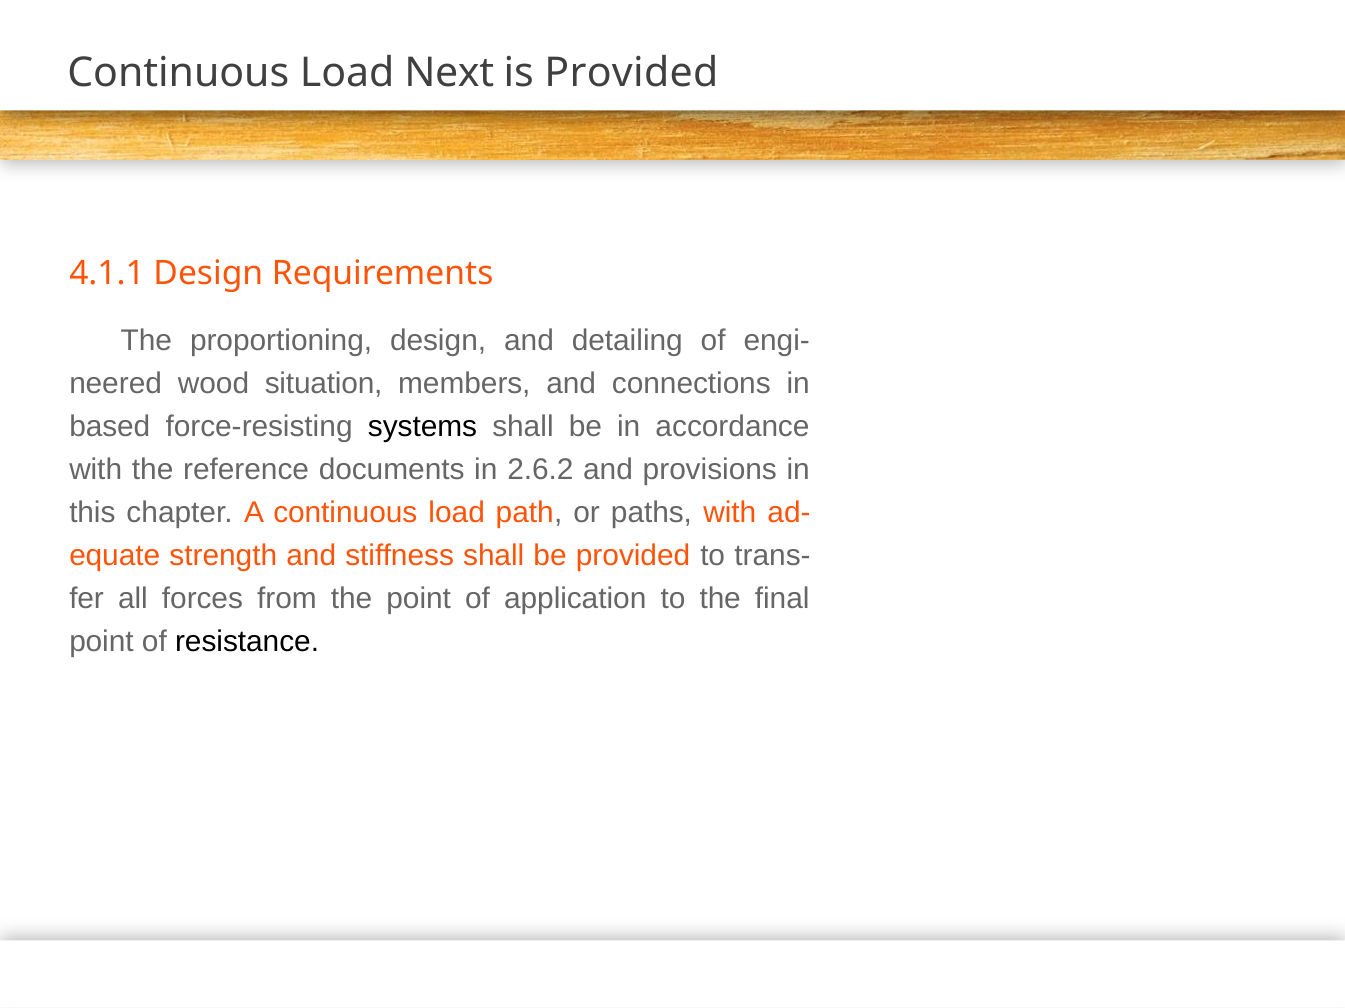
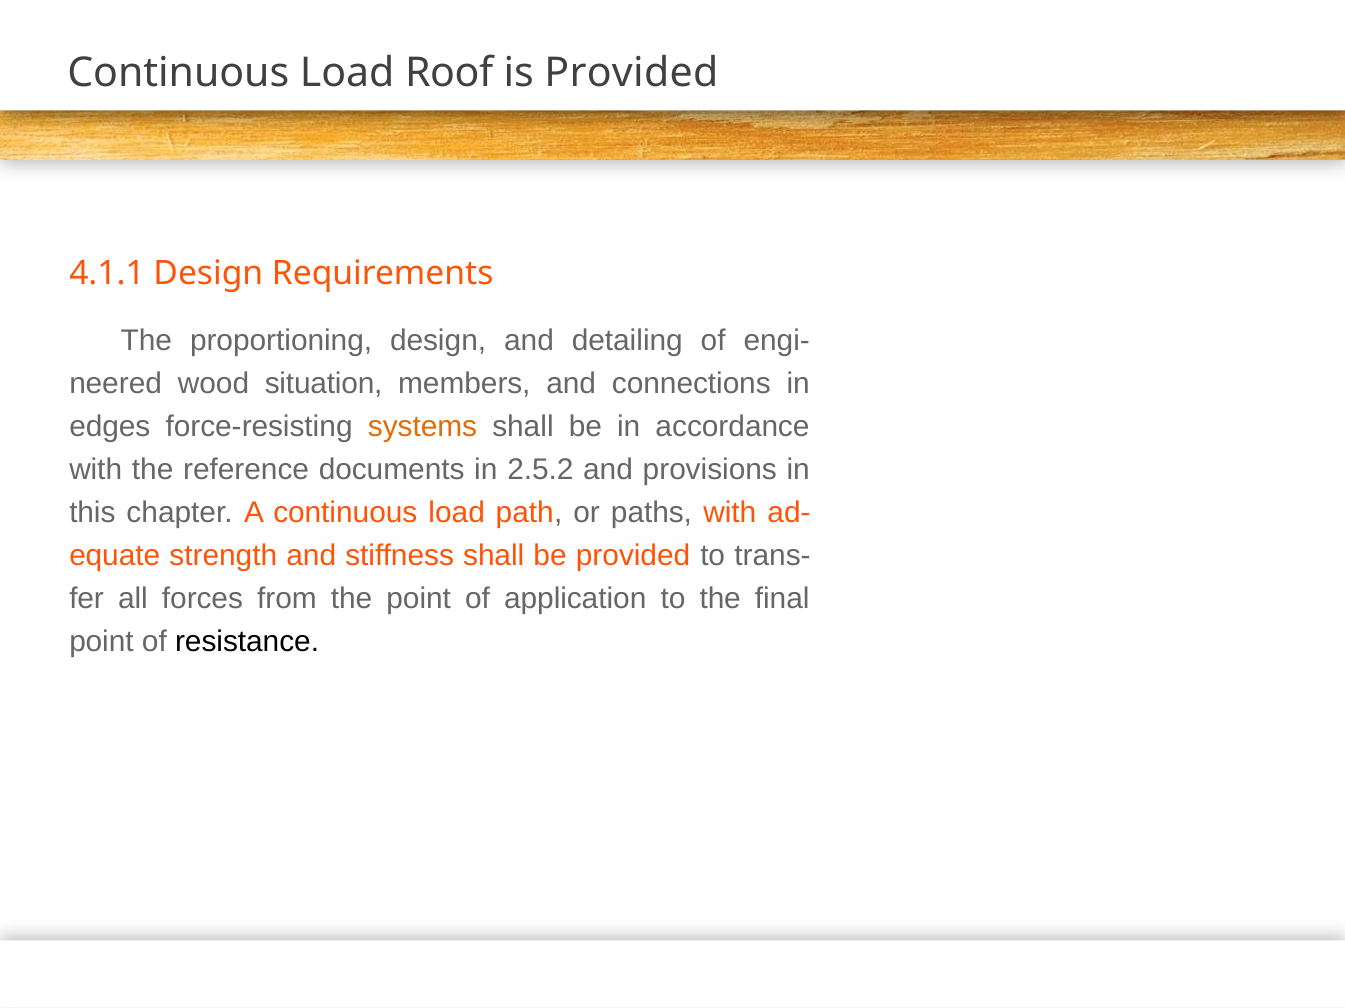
Next: Next -> Roof (449, 73)
based: based -> edges (110, 427)
systems colour: black -> orange (423, 427)
2.6.2: 2.6.2 -> 2.5.2 (540, 470)
